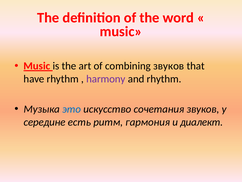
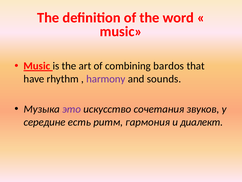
combining звуков: звуков -> bardos (169, 66)
and rhythm: rhythm -> sounds (164, 79)
это colour: blue -> purple (72, 109)
